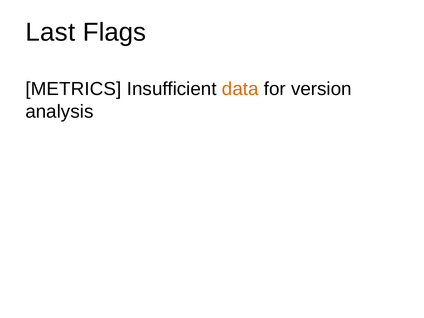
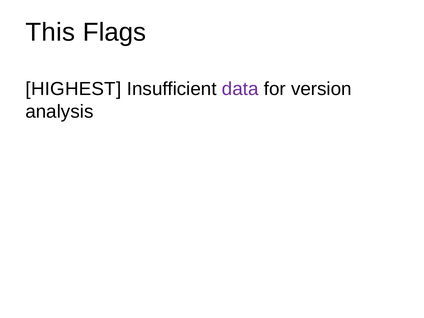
Last: Last -> This (50, 32)
METRICS: METRICS -> HIGHEST (73, 89)
data colour: orange -> purple (240, 89)
